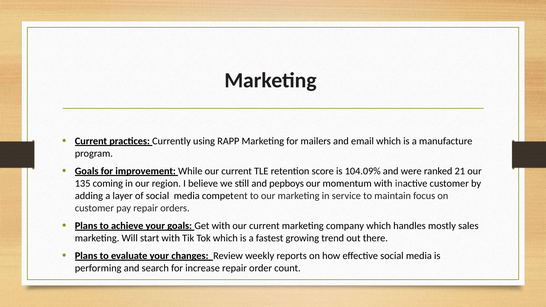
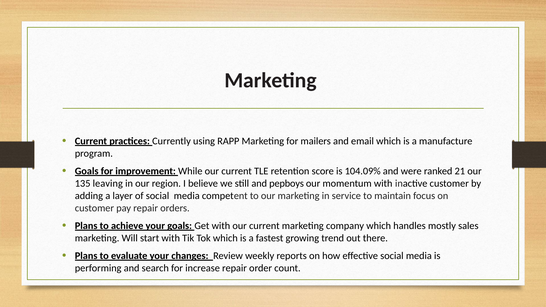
coming: coming -> leaving (108, 183)
